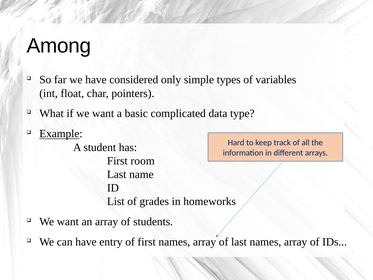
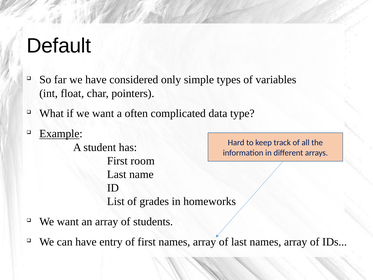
Among: Among -> Default (59, 46)
basic: basic -> often (136, 113)
